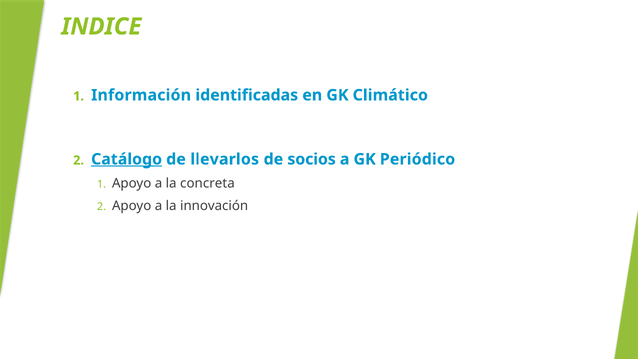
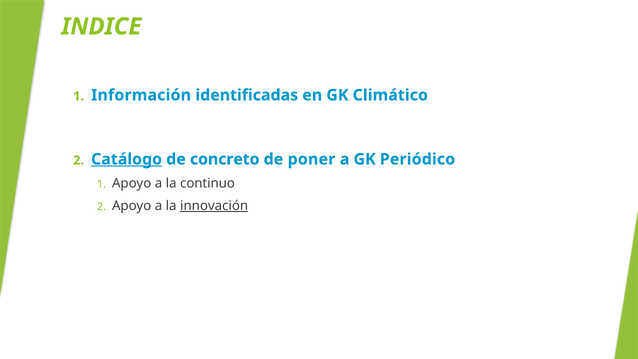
llevarlos: llevarlos -> concreto (225, 159)
socios: socios -> poner (311, 159)
concreta: concreta -> continuo (207, 183)
innovación underline: none -> present (214, 206)
